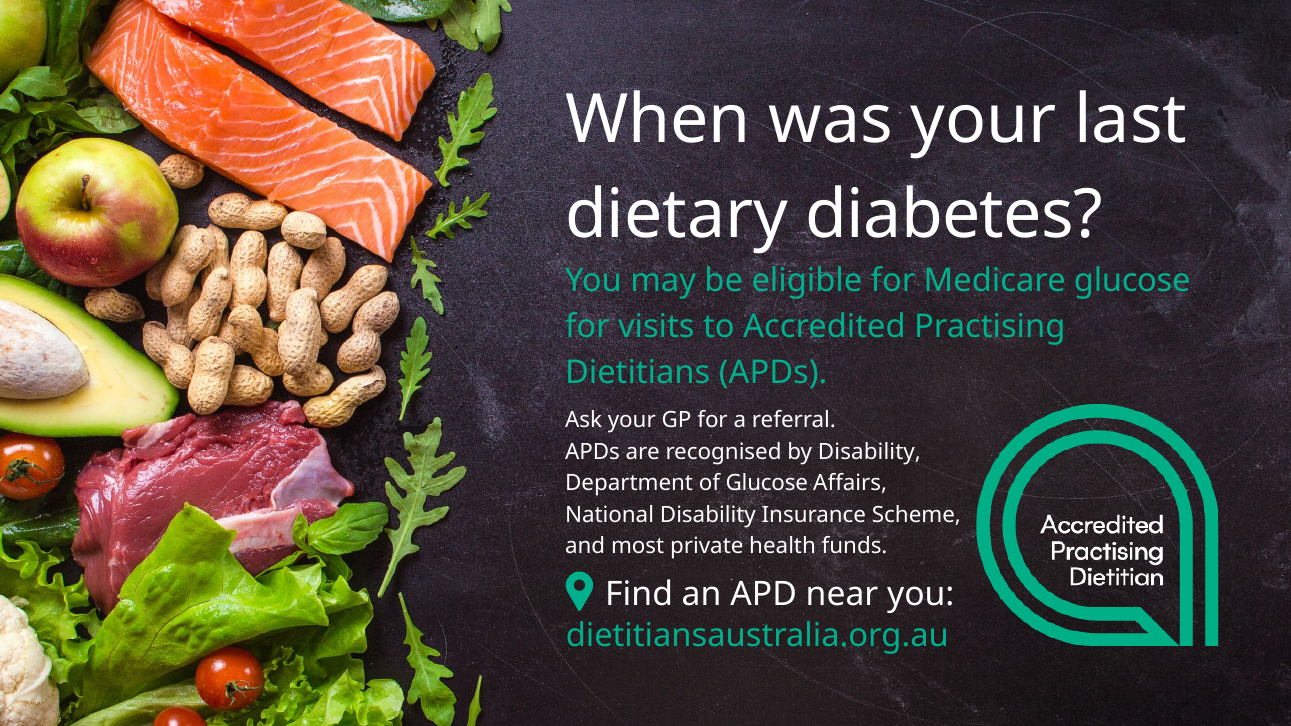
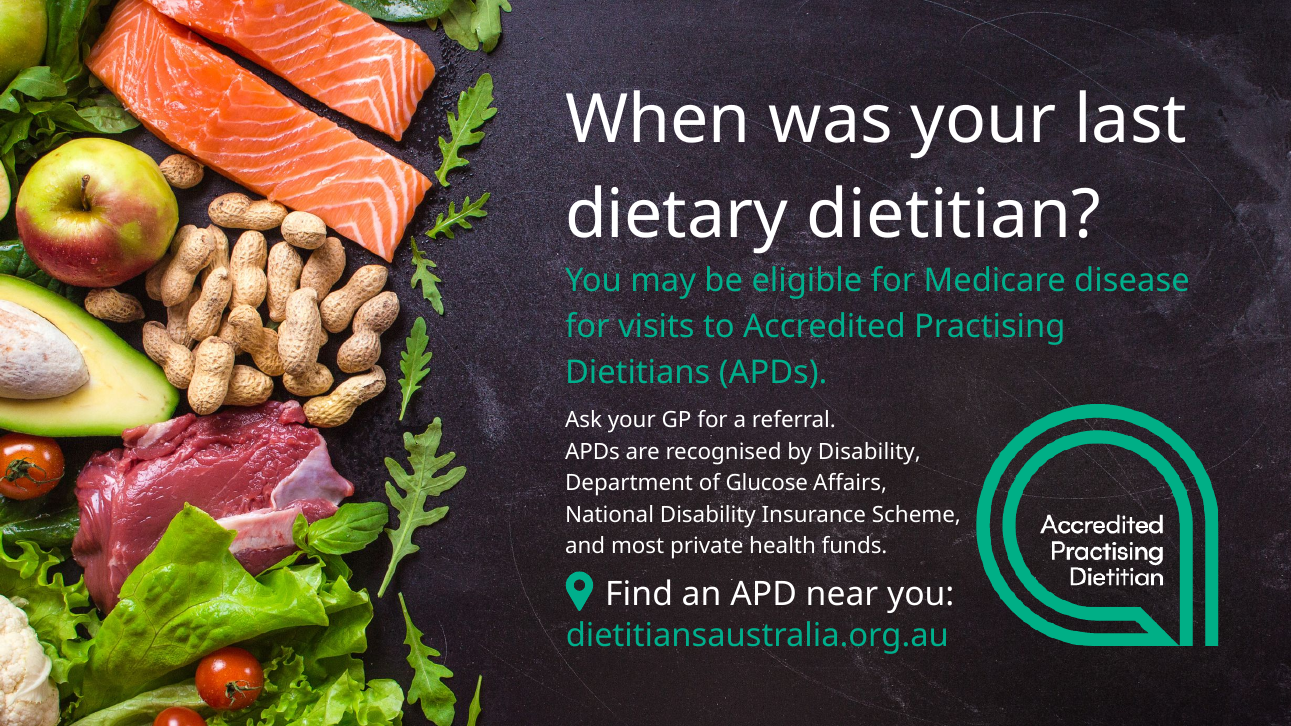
diabetes: diabetes -> dietitian (954, 216)
Medicare glucose: glucose -> disease (1132, 281)
